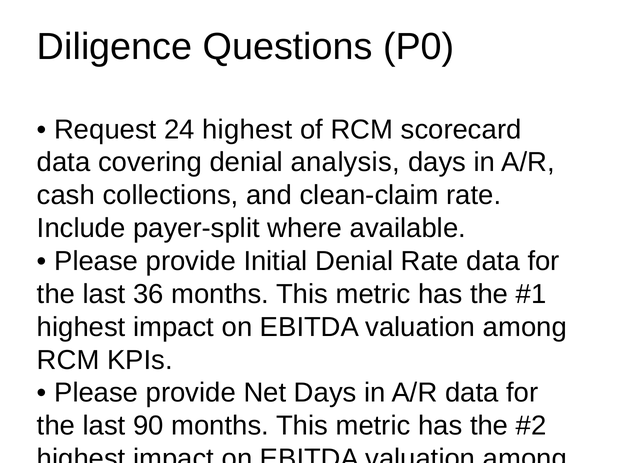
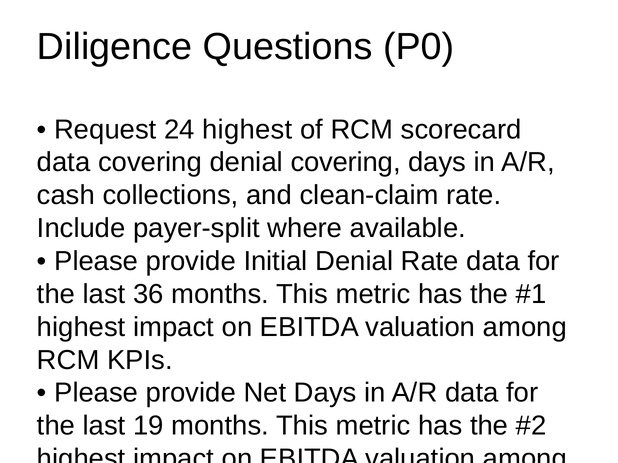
denial analysis: analysis -> covering (346, 163)
90: 90 -> 19 (148, 426)
